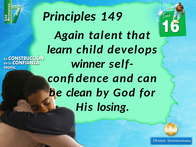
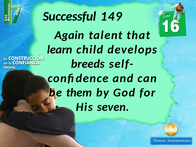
Principles: Principles -> Successful (69, 16)
winner: winner -> breeds (88, 64)
clean: clean -> them (79, 93)
losing: losing -> seven (113, 107)
